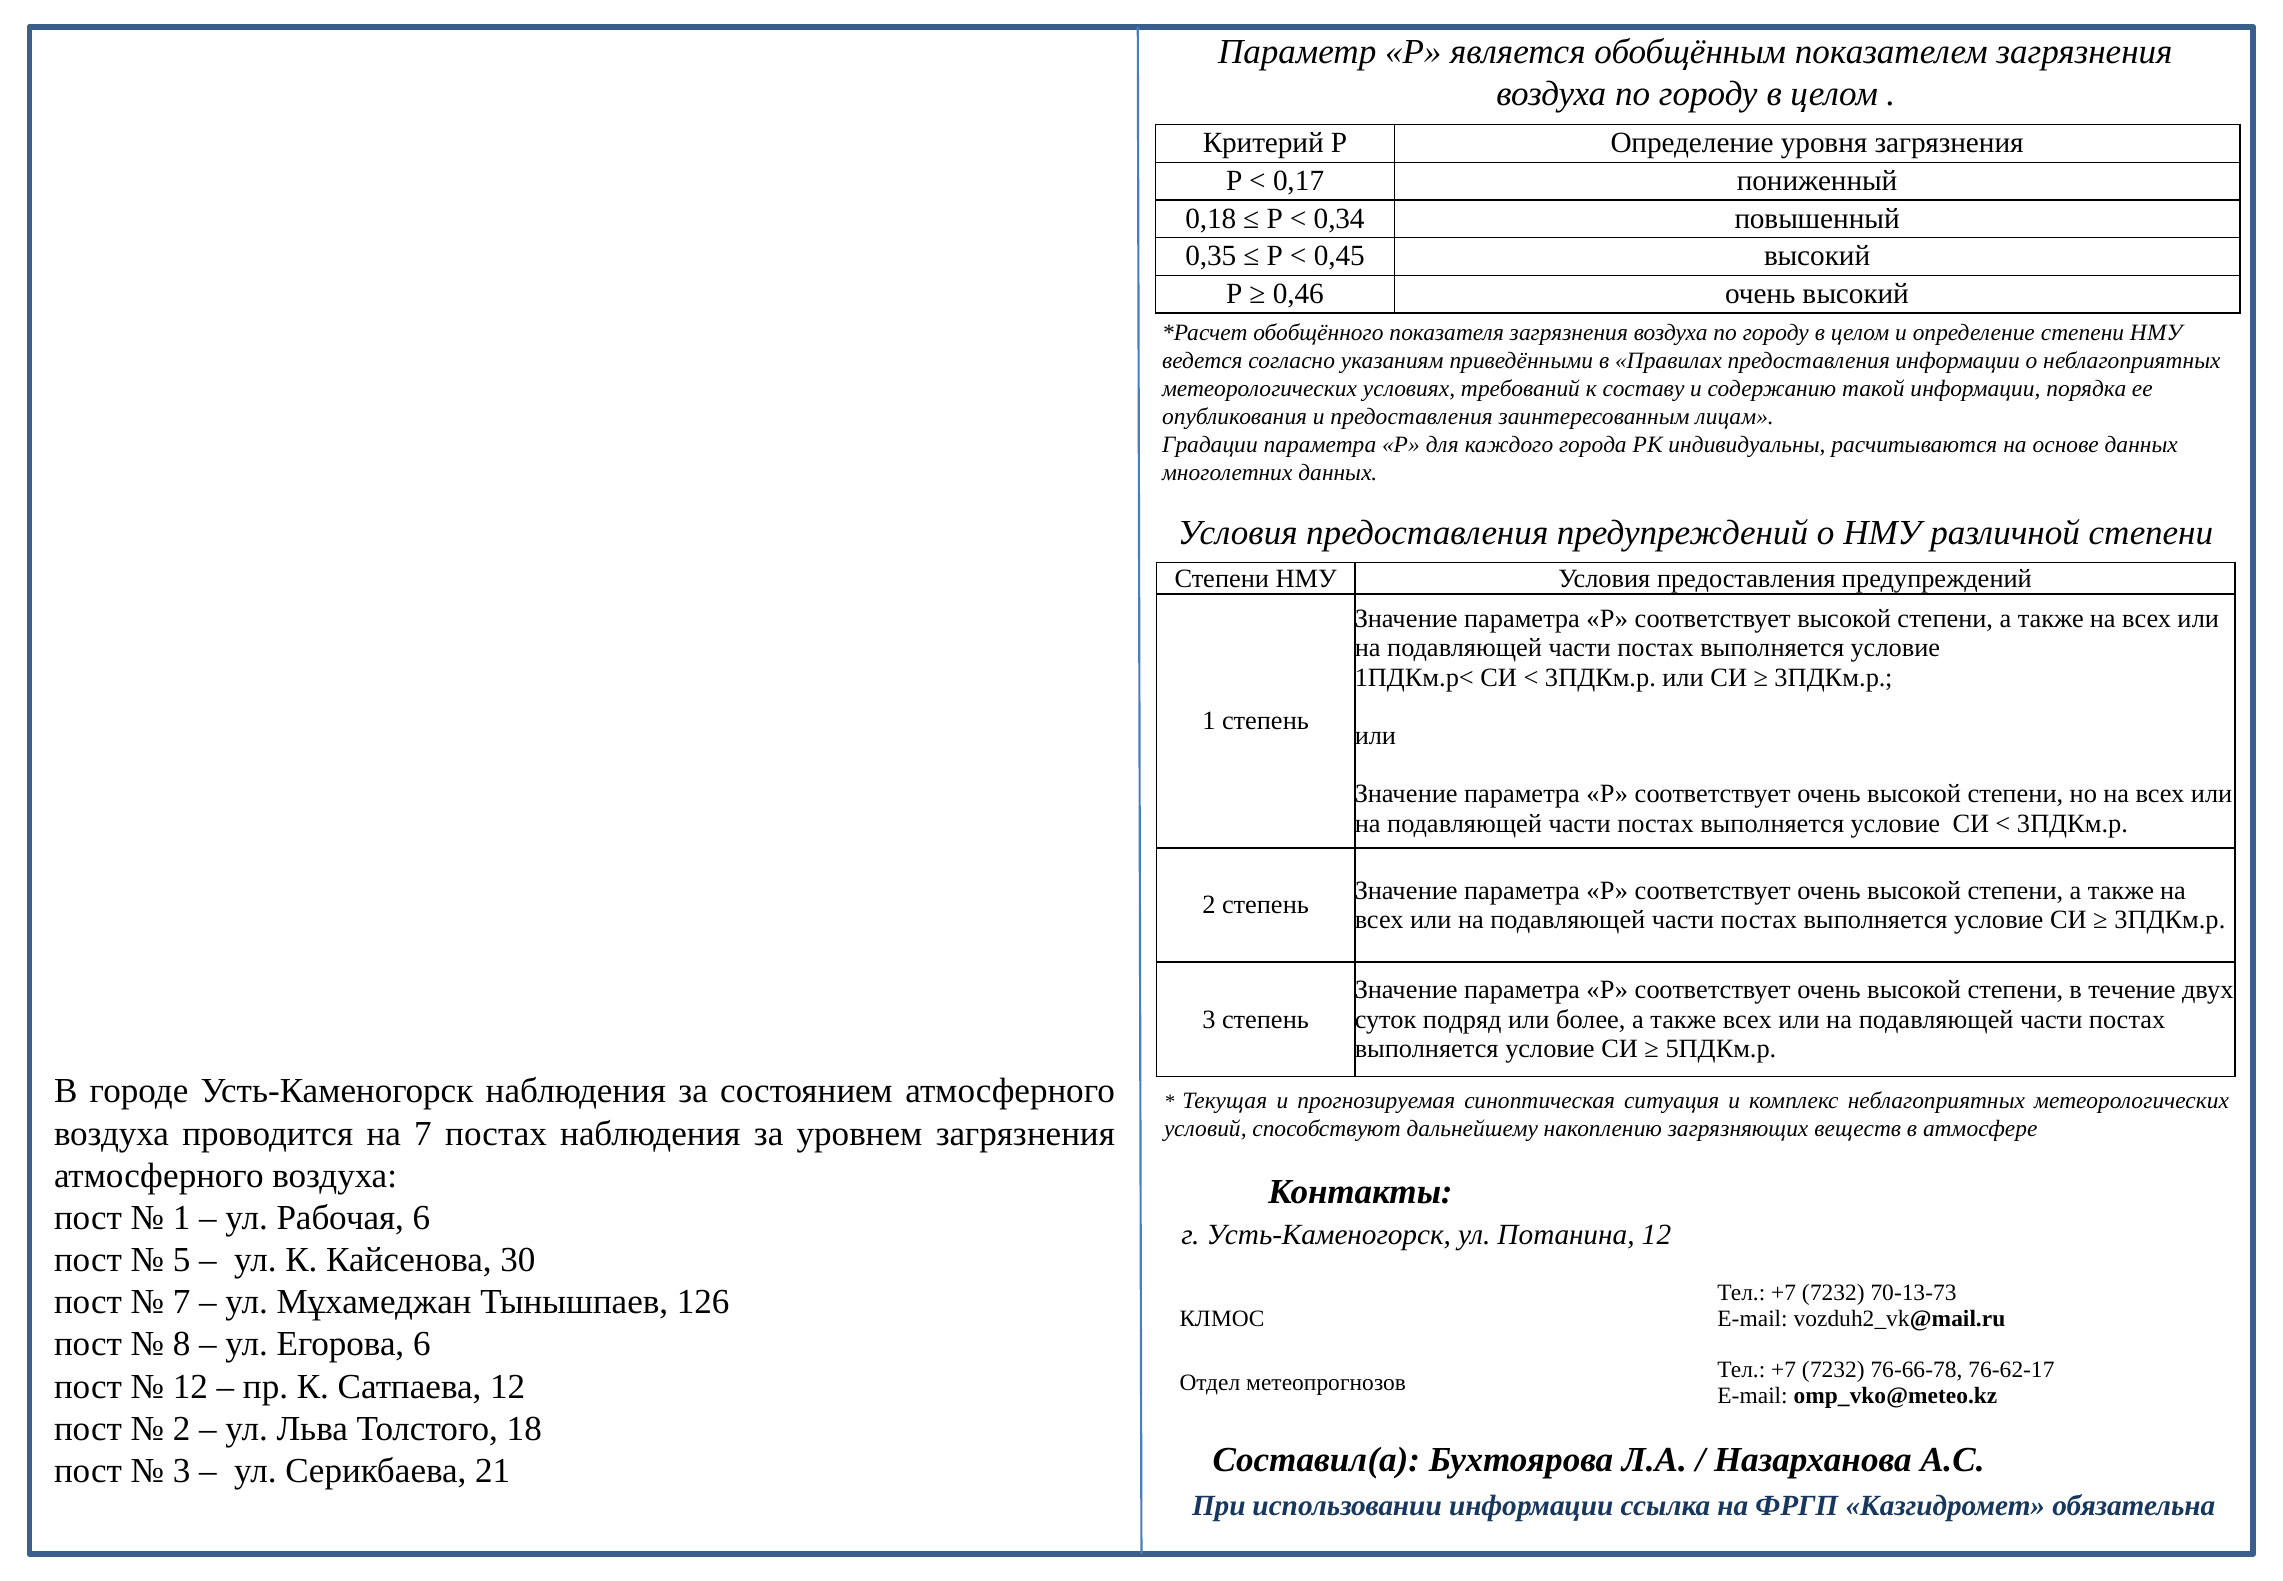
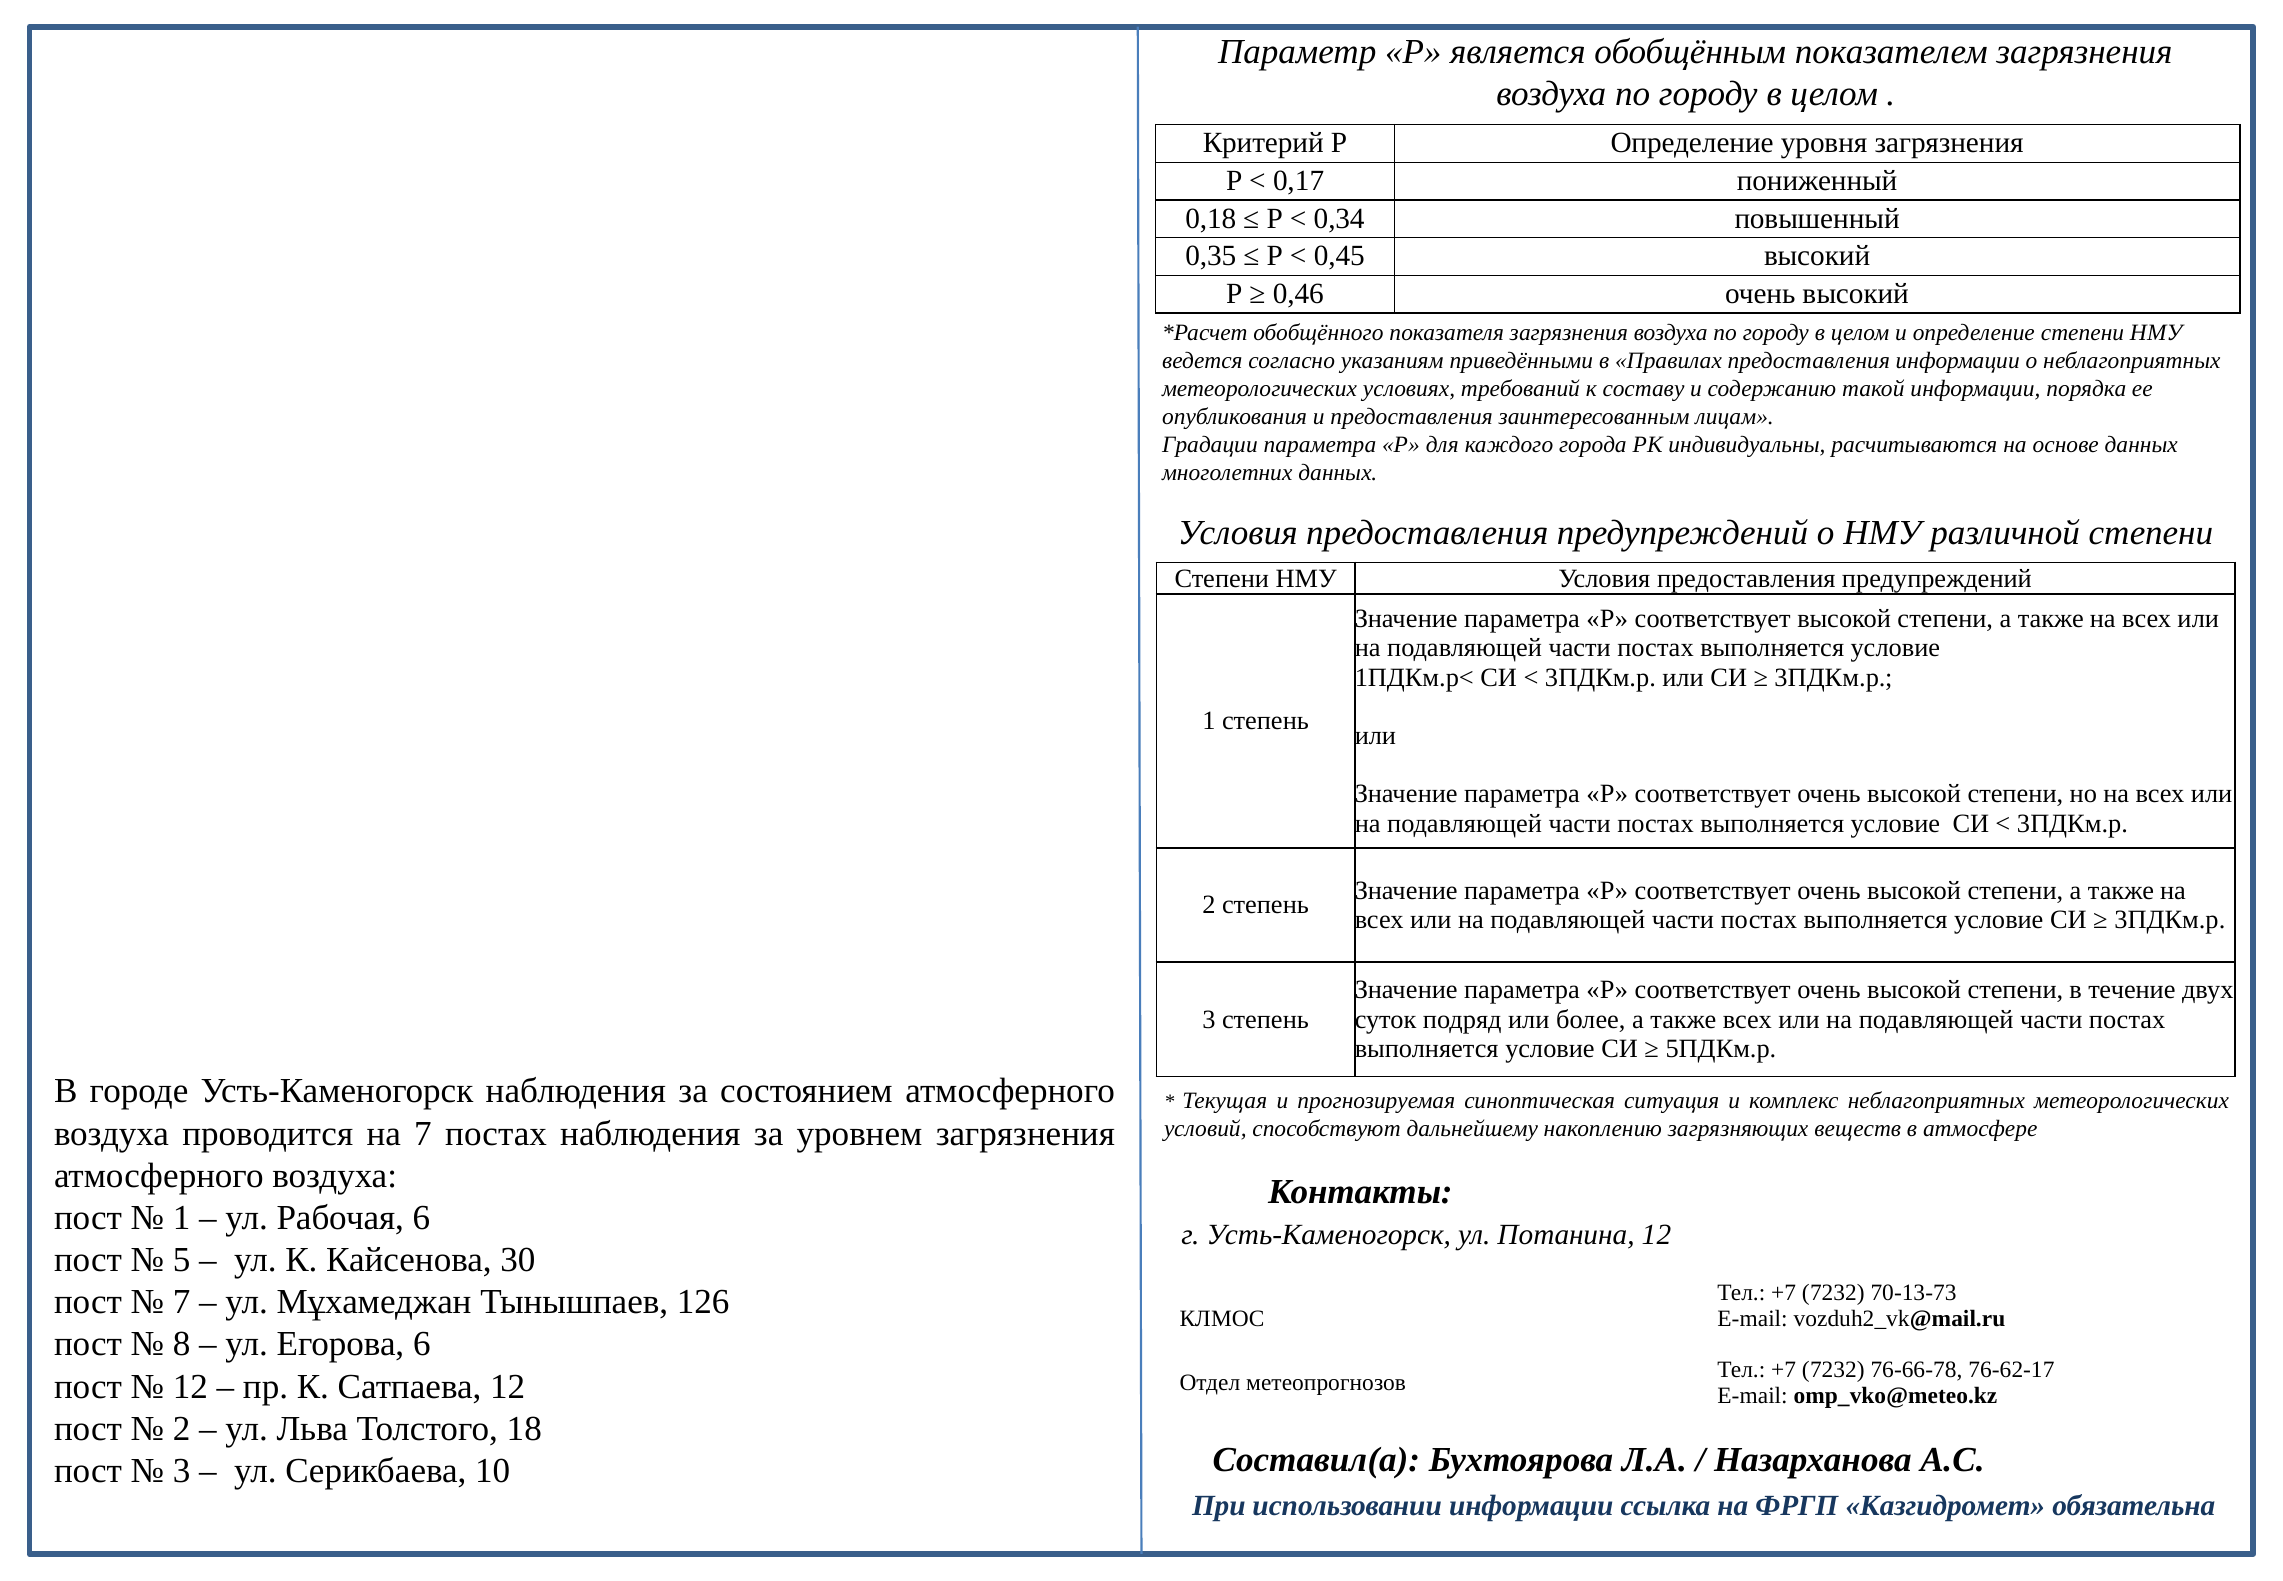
21: 21 -> 10 (493, 1470)
